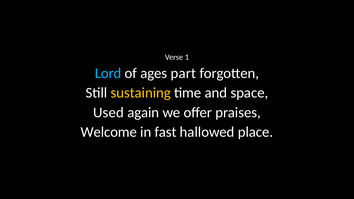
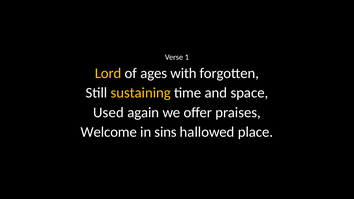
Lord colour: light blue -> yellow (108, 73)
part: part -> with (184, 73)
fast: fast -> sins (166, 132)
